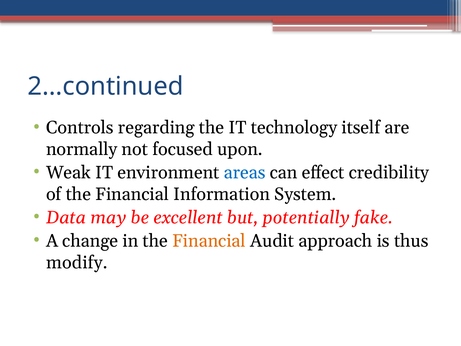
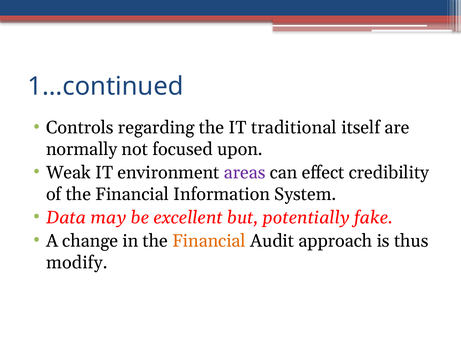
2…continued: 2…continued -> 1…continued (106, 86)
technology: technology -> traditional (294, 128)
areas colour: blue -> purple (245, 173)
